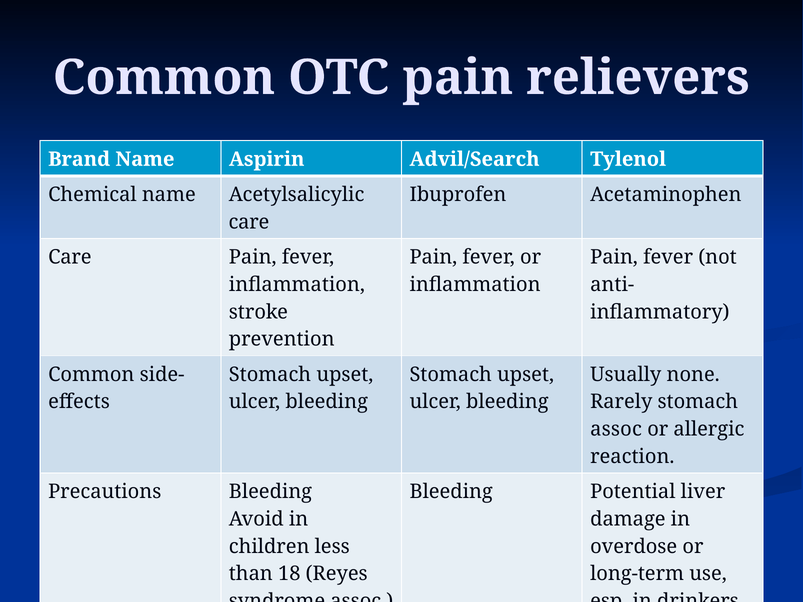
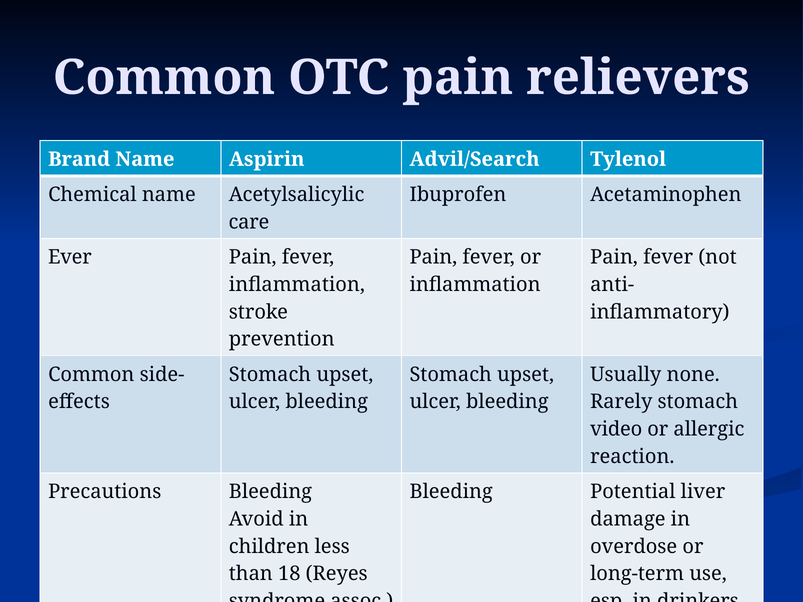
Care: Care -> Ever (70, 257)
assoc: assoc -> video (616, 429)
